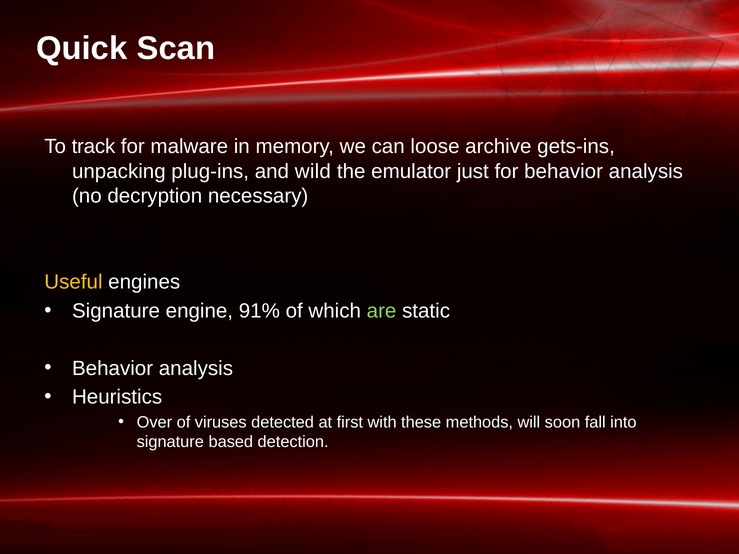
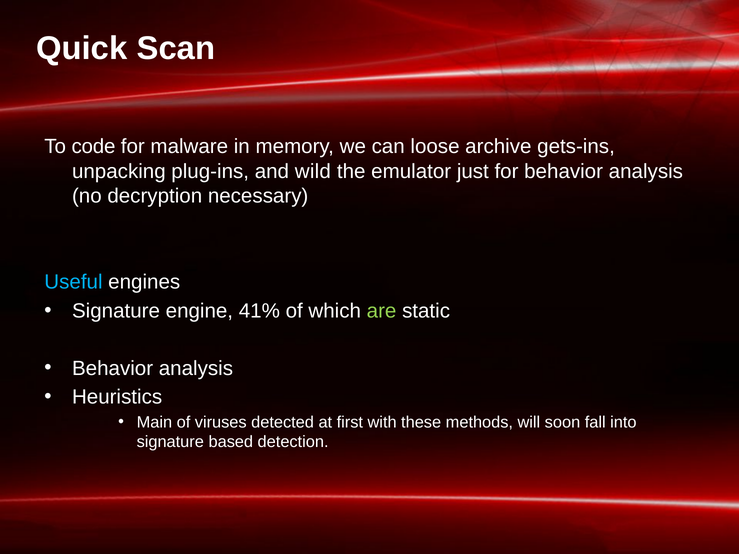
track: track -> code (93, 147)
Useful colour: yellow -> light blue (73, 282)
91%: 91% -> 41% (259, 311)
Over: Over -> Main (154, 422)
